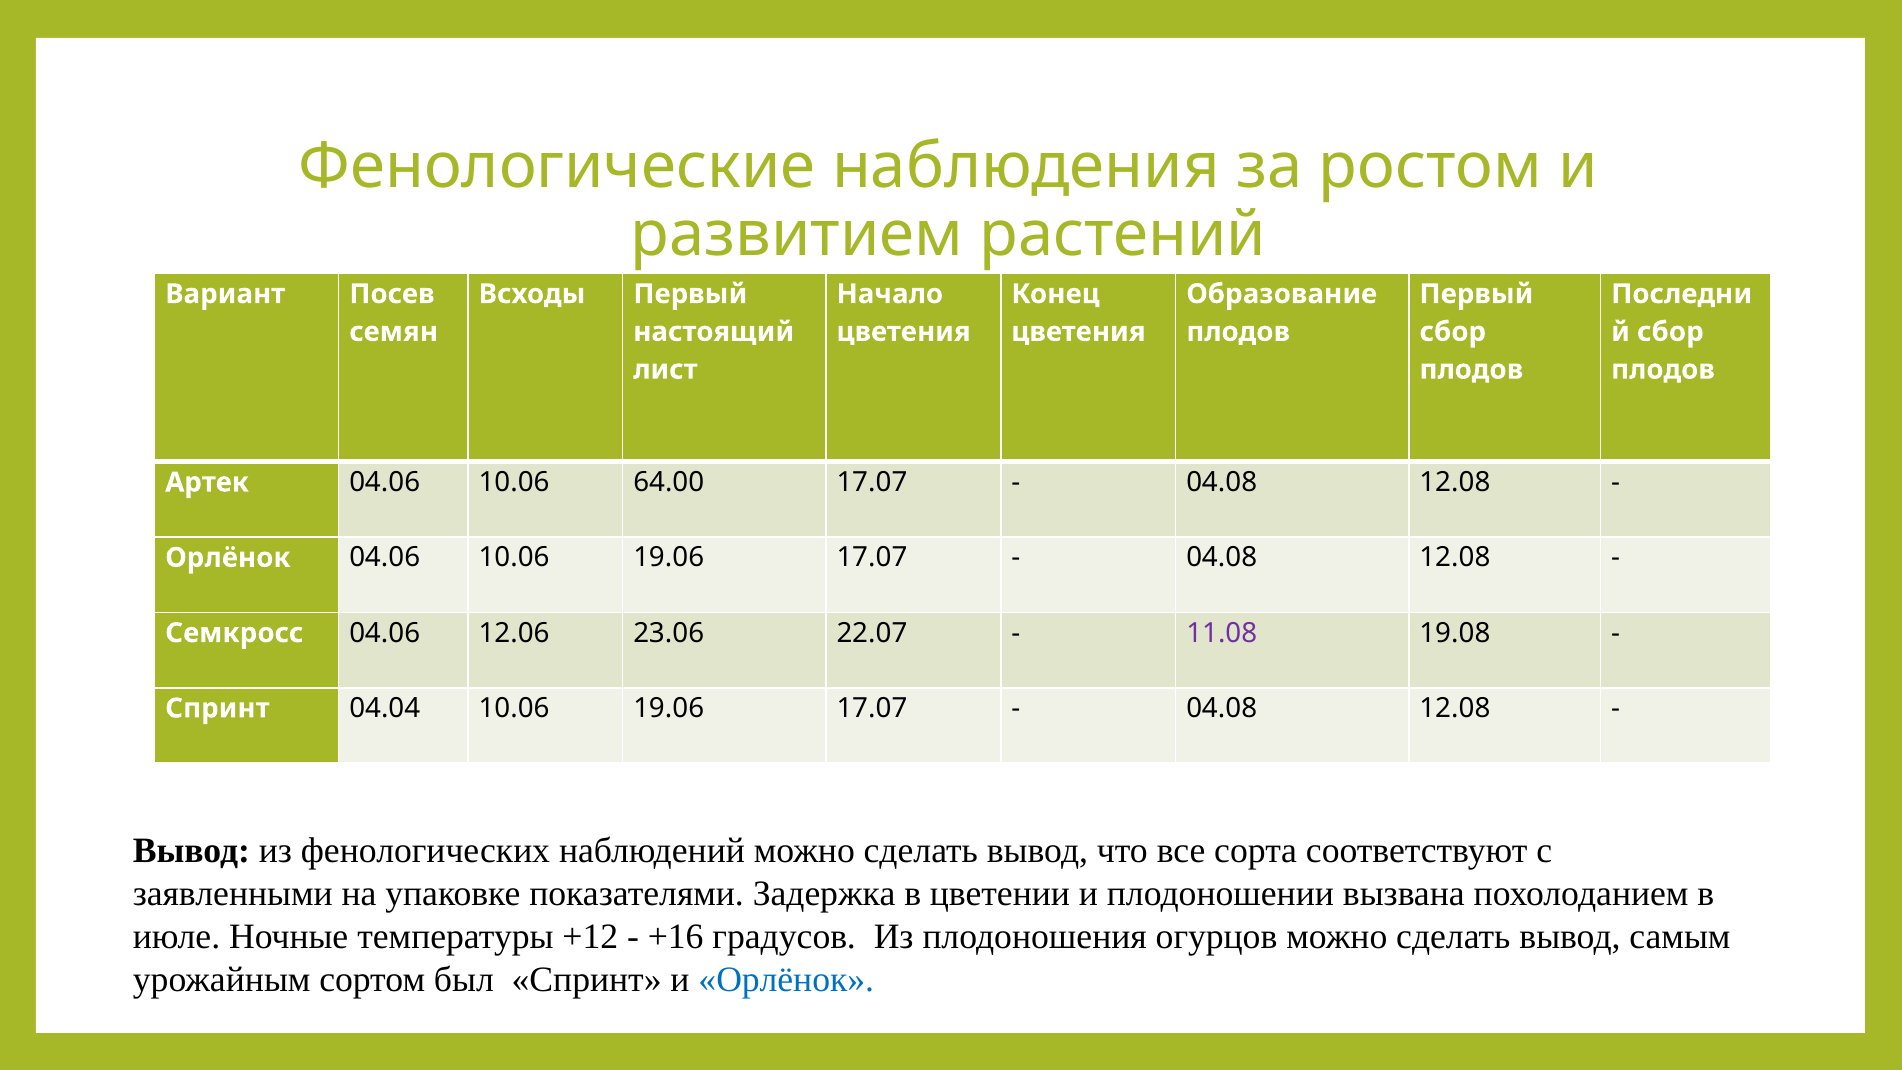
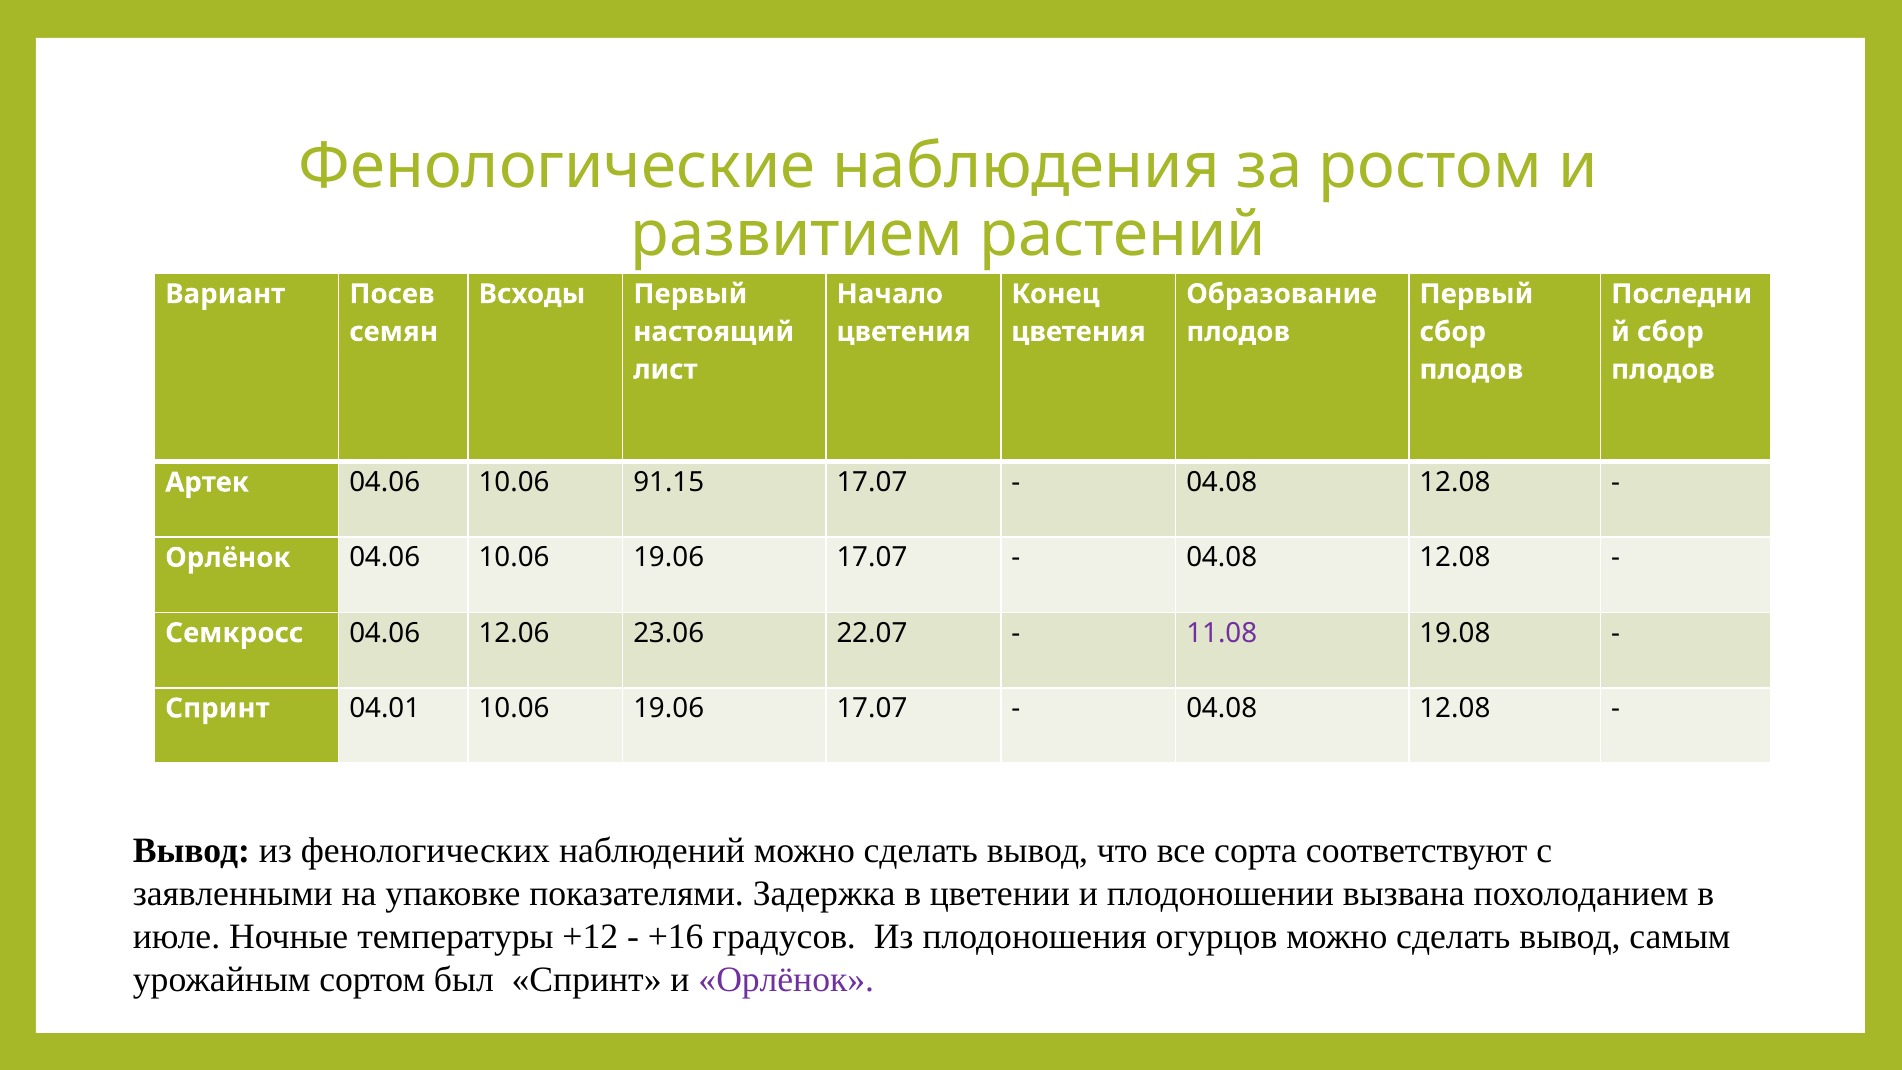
64.00: 64.00 -> 91.15 (669, 482)
04.04: 04.04 -> 04.01 (385, 708)
Орлёнок colour: blue -> purple (786, 979)
